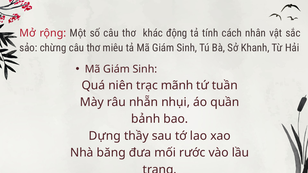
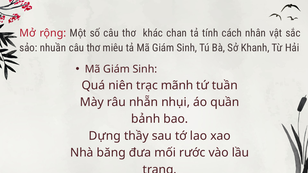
động: động -> chan (177, 33)
chừng: chừng -> nhuần (53, 48)
